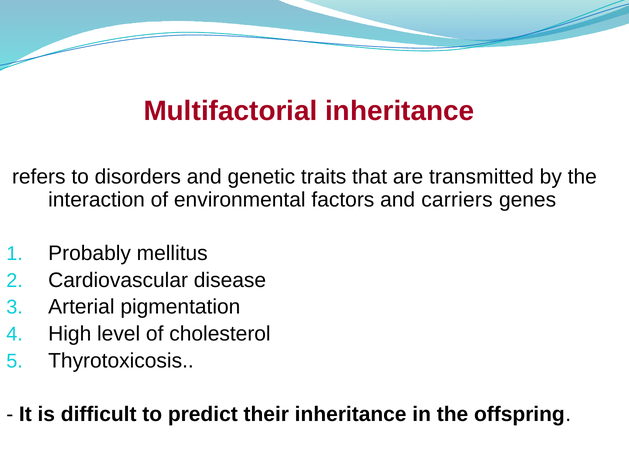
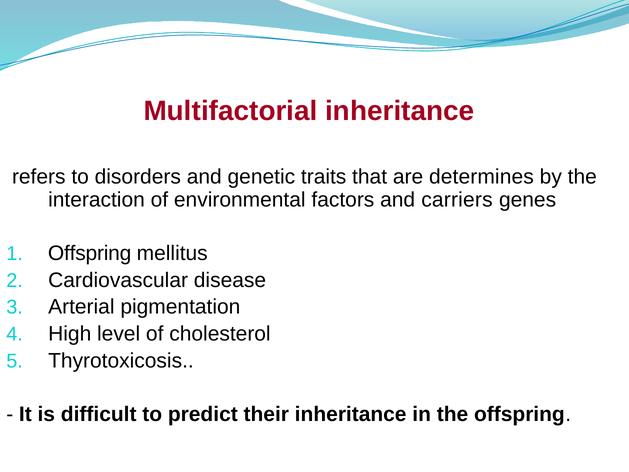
transmitted: transmitted -> determines (481, 177)
Probably: Probably -> Offspring (90, 253)
